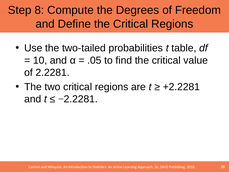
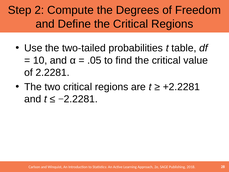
8: 8 -> 2 (39, 10)
